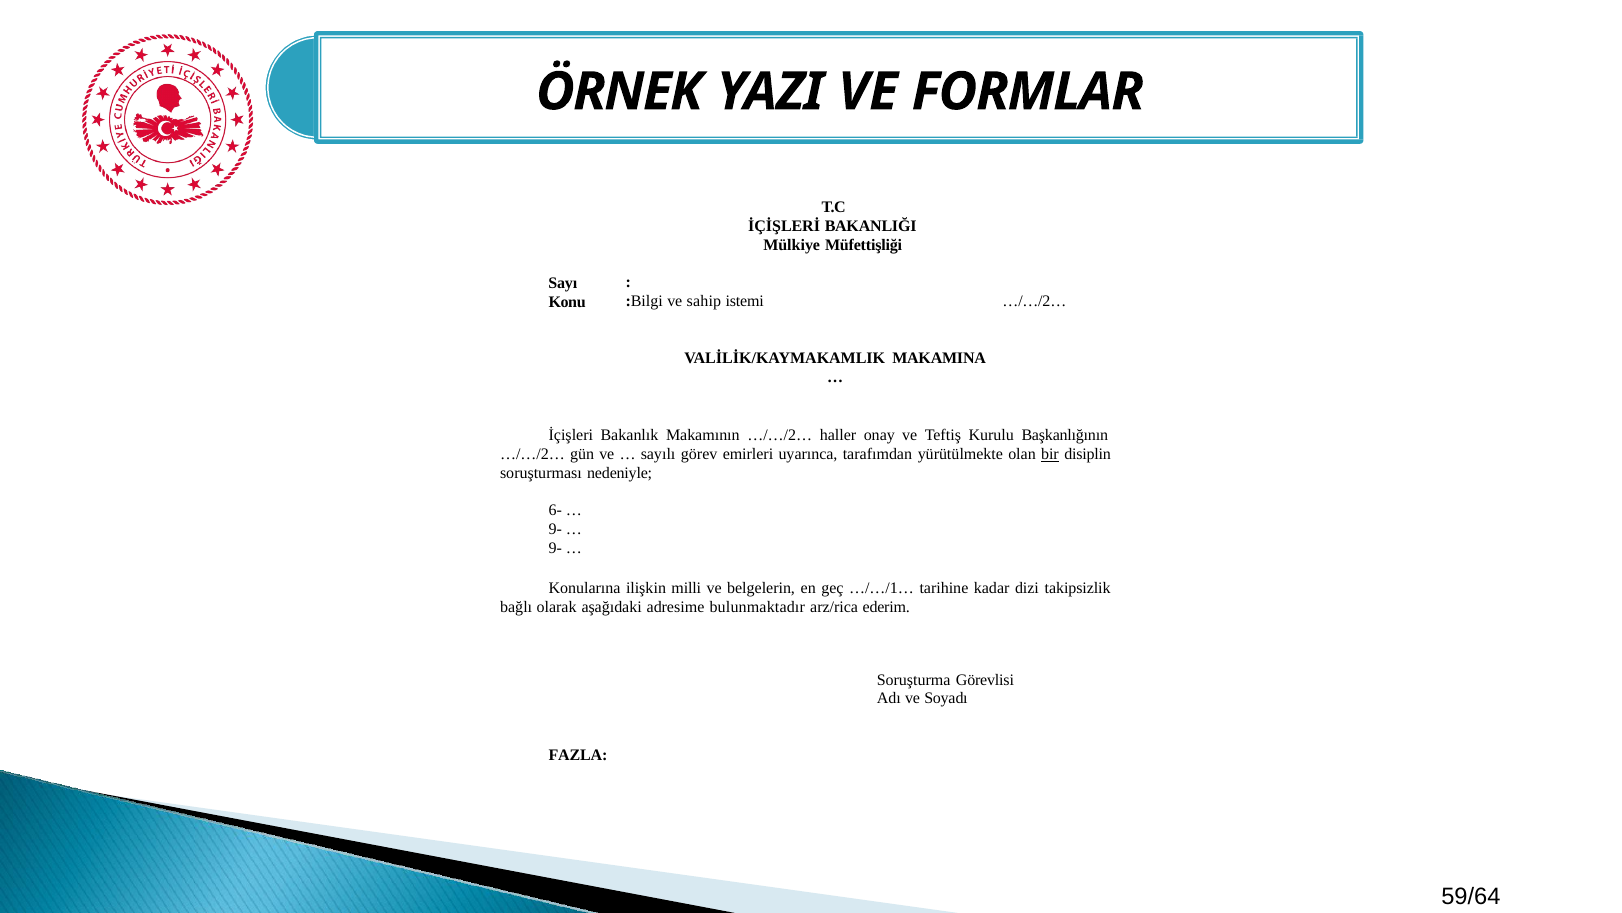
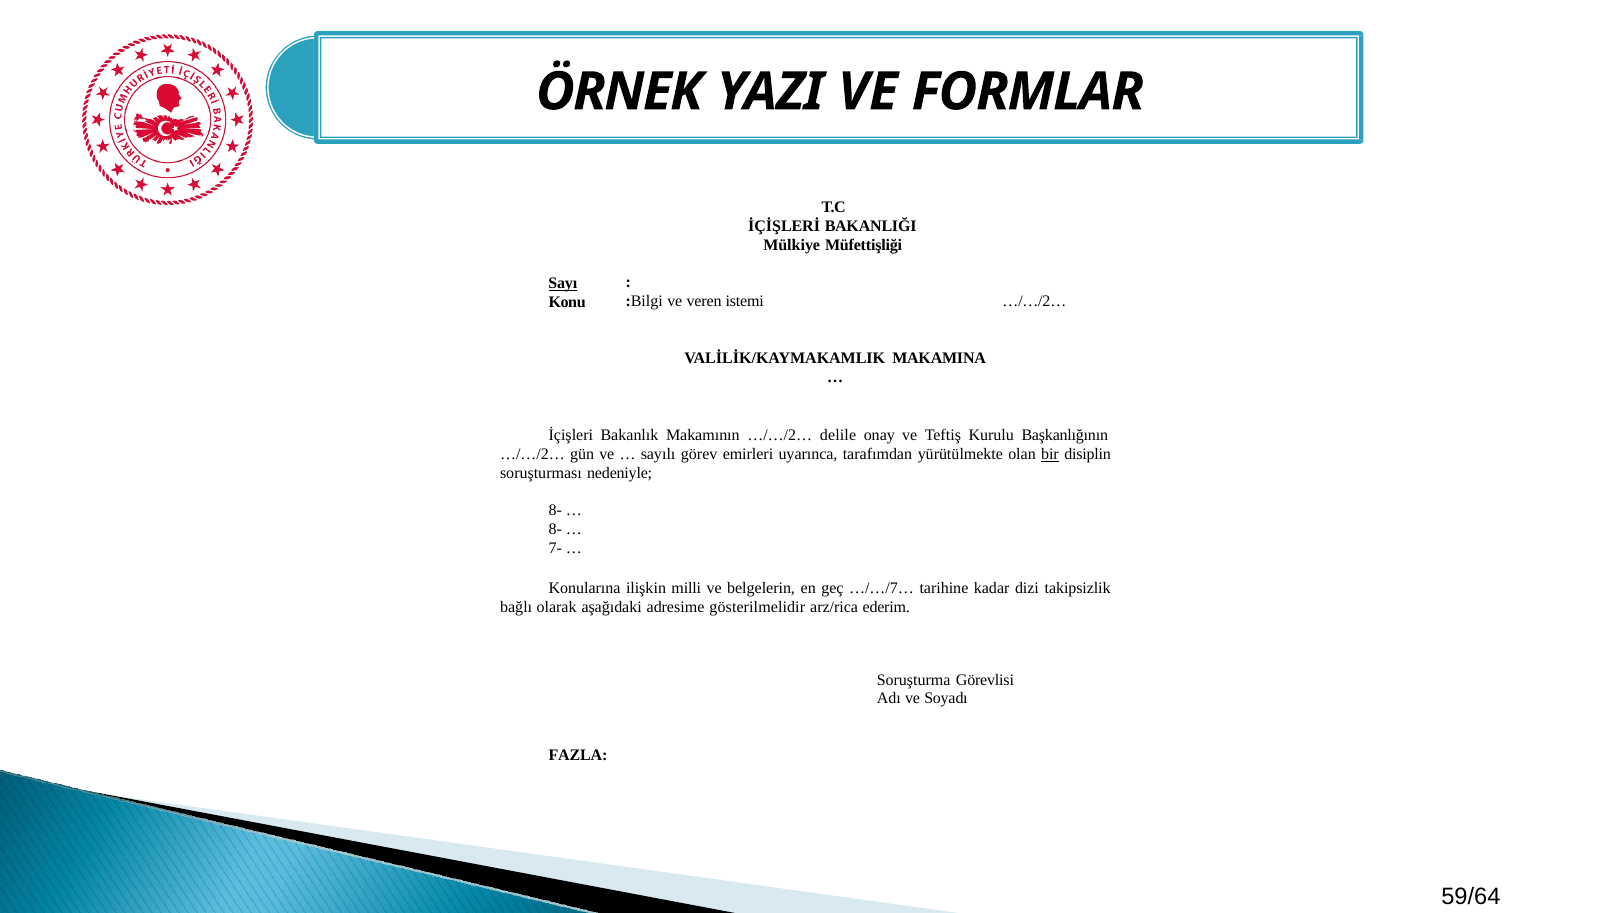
Sayı underline: none -> present (563, 283)
sahip: sahip -> veren (704, 301)
haller: haller -> delile (838, 435)
6-: 6- -> 8- (555, 510)
9-: 9- -> 8- (555, 529)
9-: 9- -> 7- (555, 548)
…/…/1…: …/…/1… -> …/…/7… (881, 587)
bulunmaktadır: bulunmaktadır -> gösterilmelidir (757, 606)
